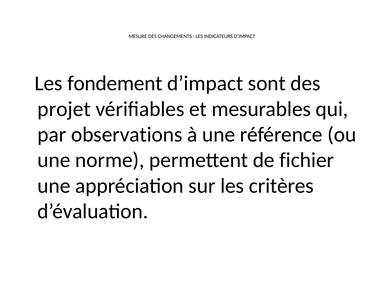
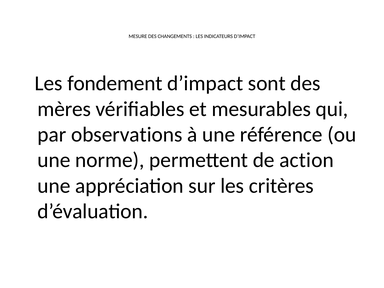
projet: projet -> mères (64, 109)
fichier: fichier -> action (307, 160)
